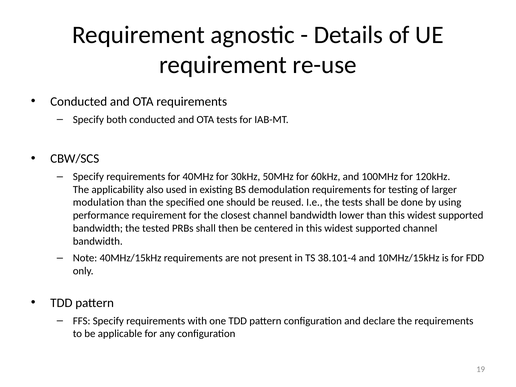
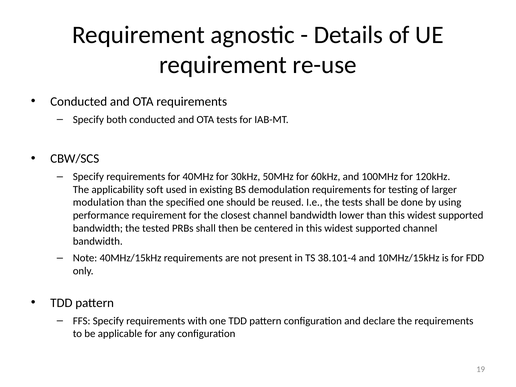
also: also -> soft (155, 190)
